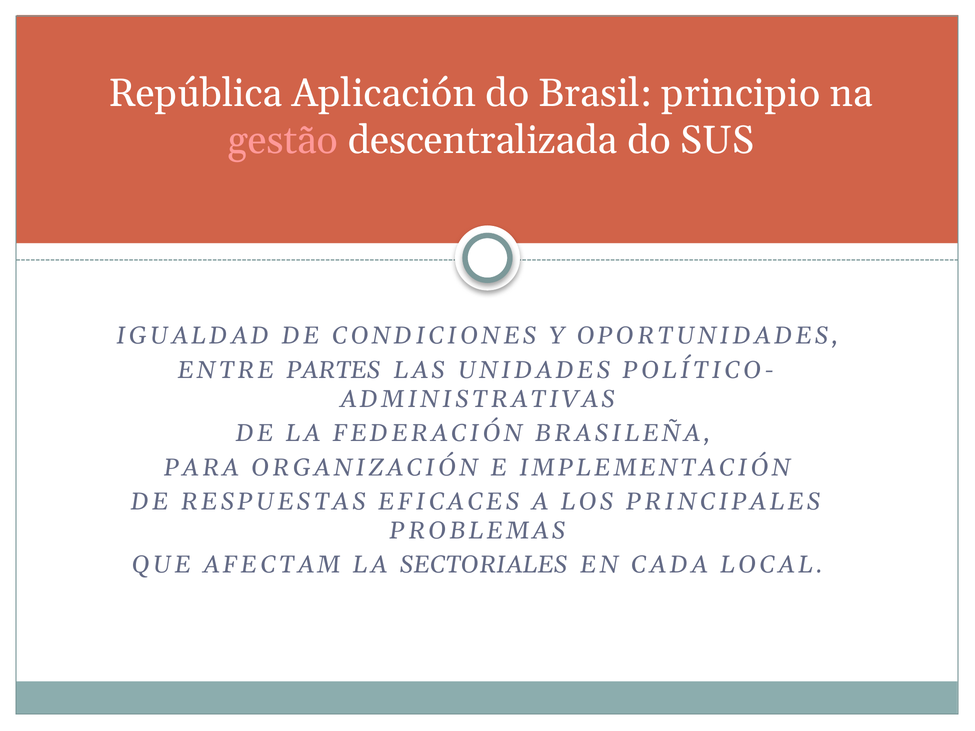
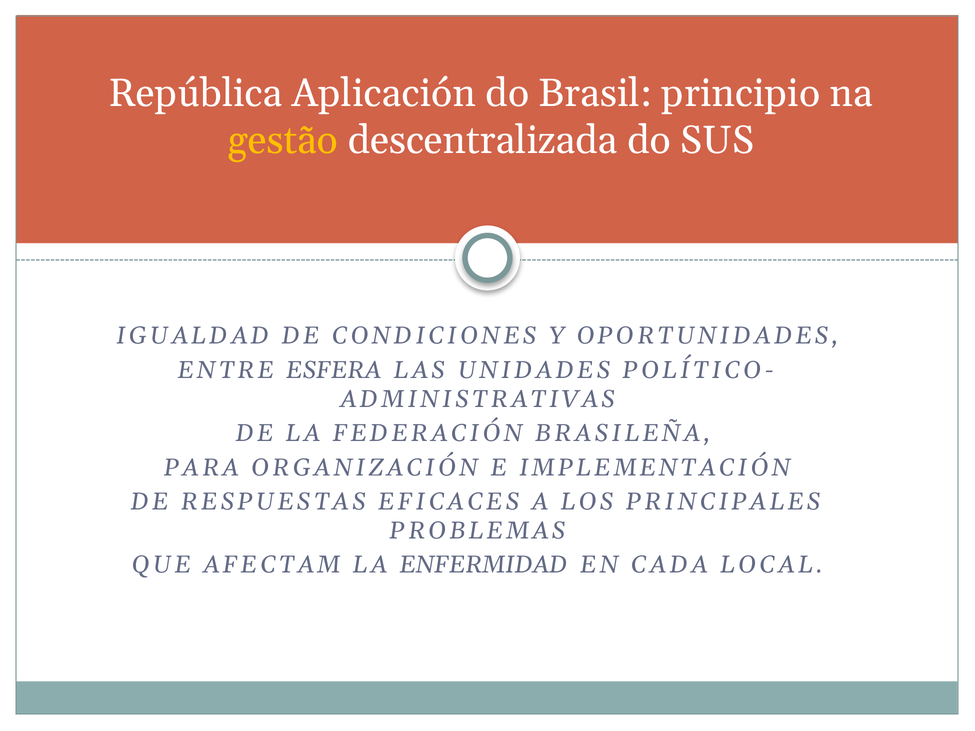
gestão colour: pink -> yellow (283, 140)
PARTES: PARTES -> ESFERA (334, 370)
SECTORIALES: SECTORIALES -> ENFERMIDAD (484, 565)
